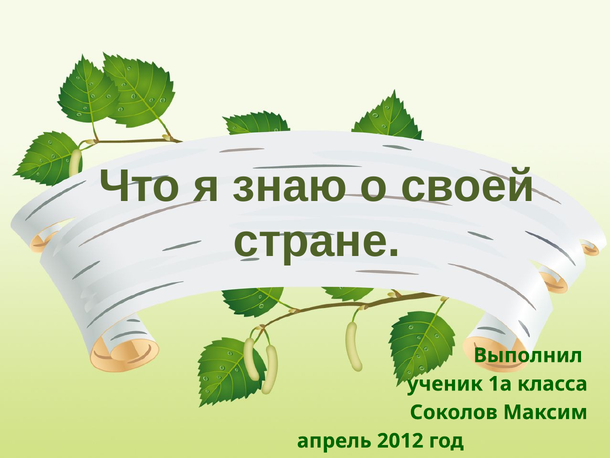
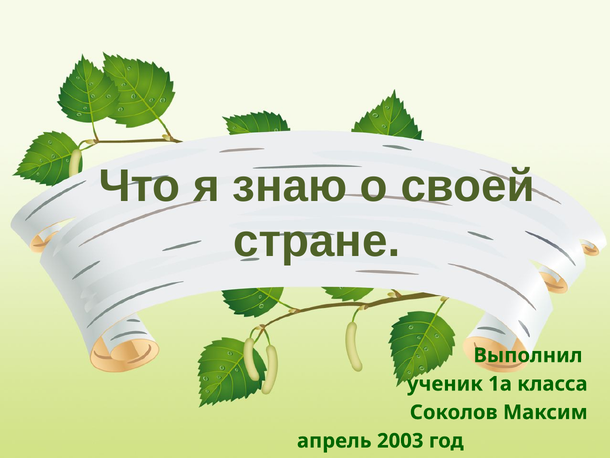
2012: 2012 -> 2003 (400, 440)
